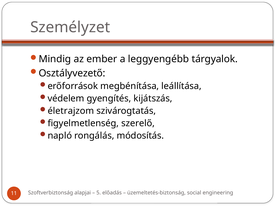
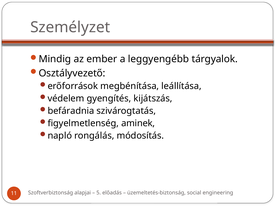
életrajzom: életrajzom -> befáradnia (71, 111)
szerelő: szerelő -> aminek (138, 123)
